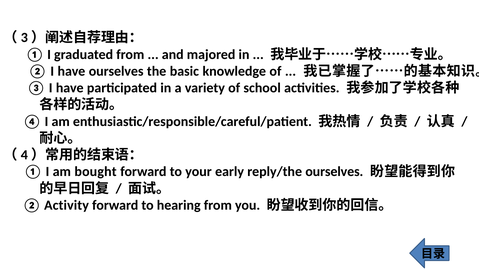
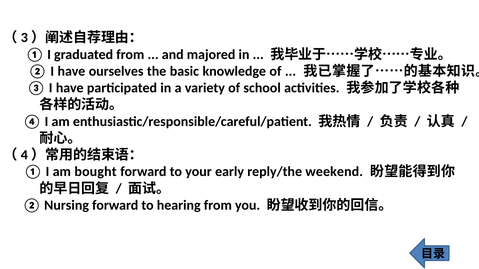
reply/the ourselves: ourselves -> weekend (334, 172)
Activity: Activity -> Nursing (67, 205)
